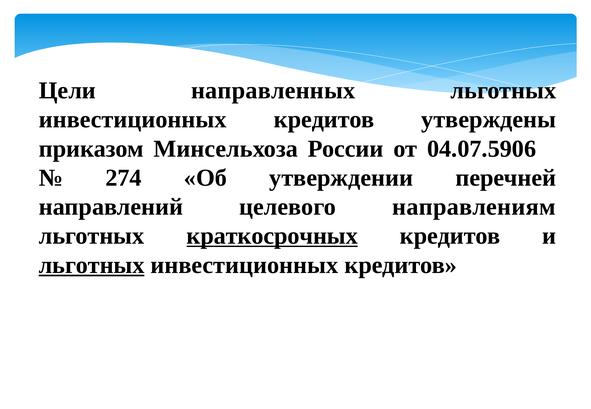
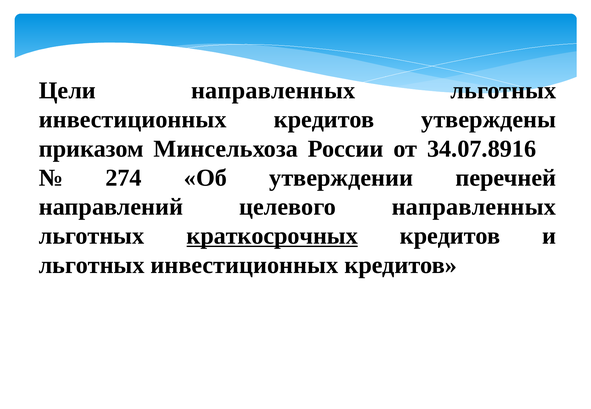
04.07.5906: 04.07.5906 -> 34.07.8916 (482, 149)
целевого направлениям: направлениям -> направленных (474, 207)
льготных underline: present -> none (92, 265)
